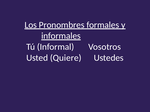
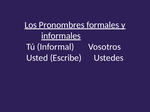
Quiere: Quiere -> Escribe (66, 58)
